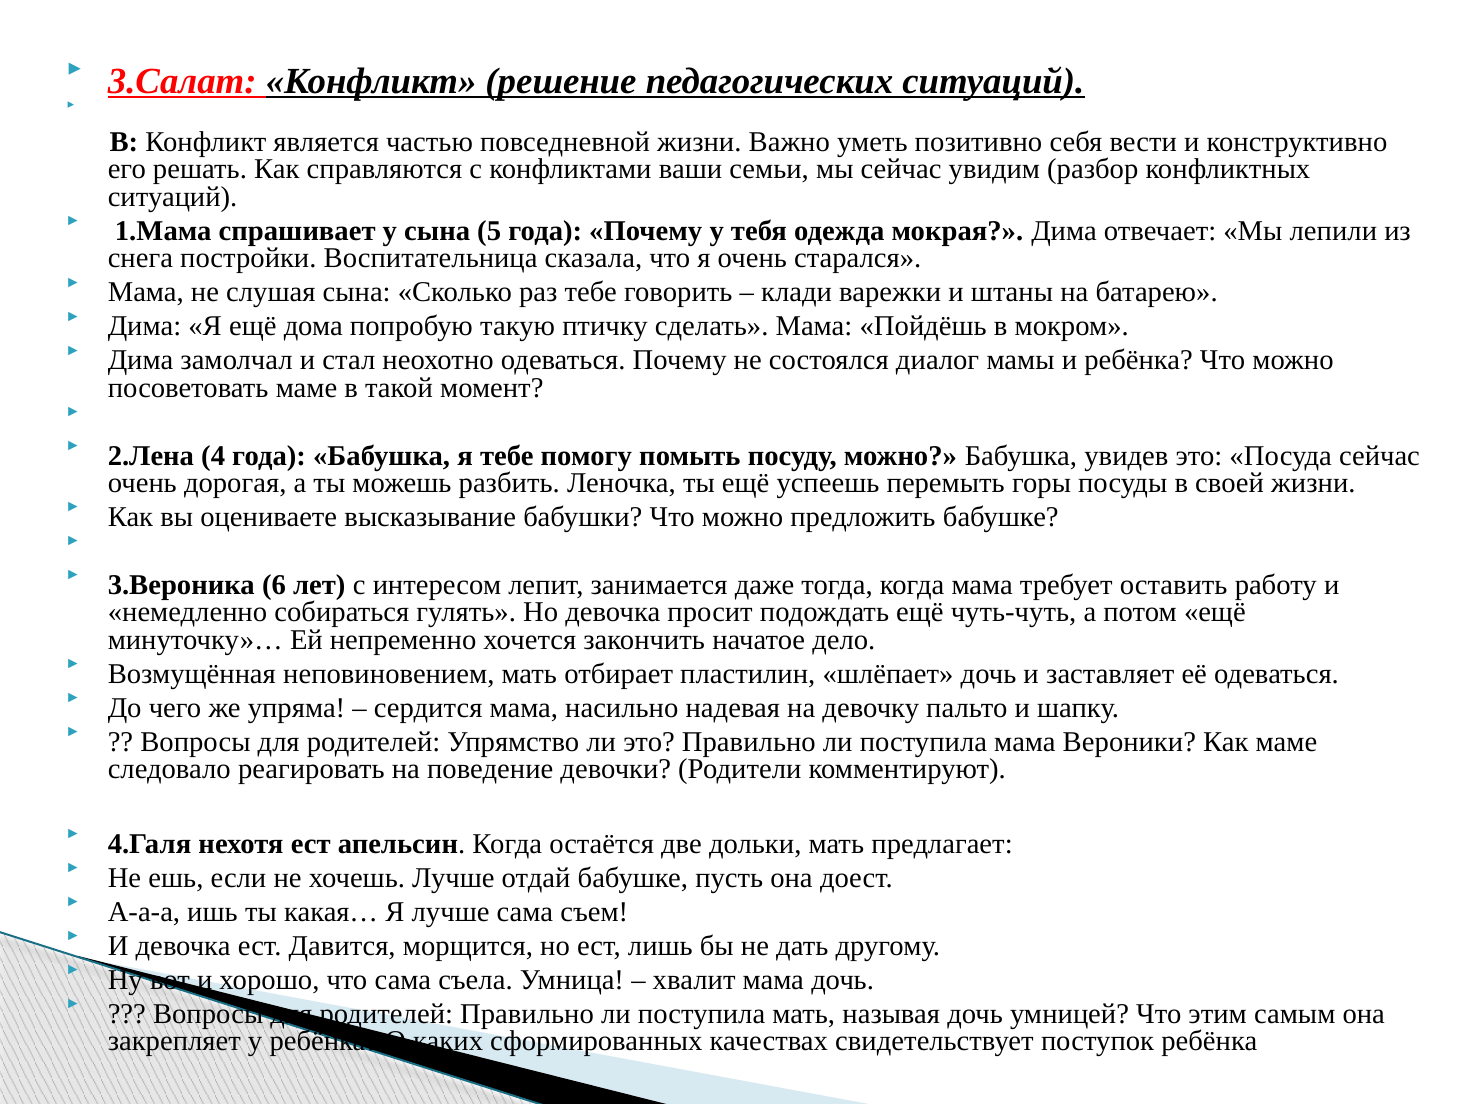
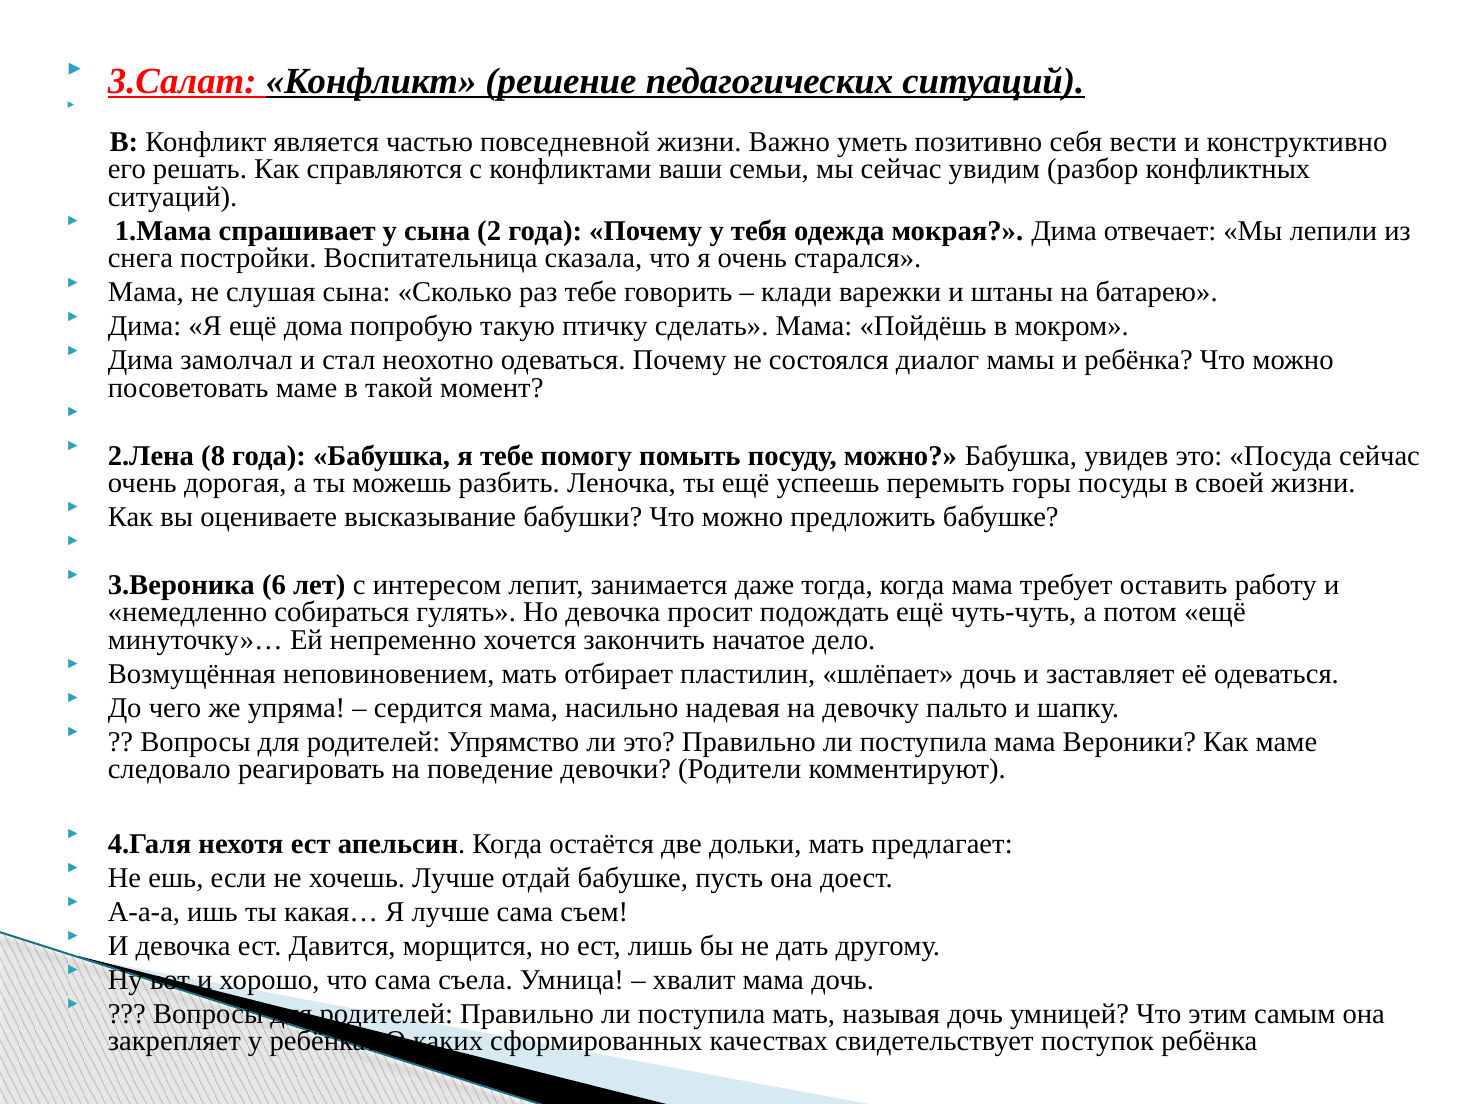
5: 5 -> 2 (489, 231)
4: 4 -> 8 (213, 456)
